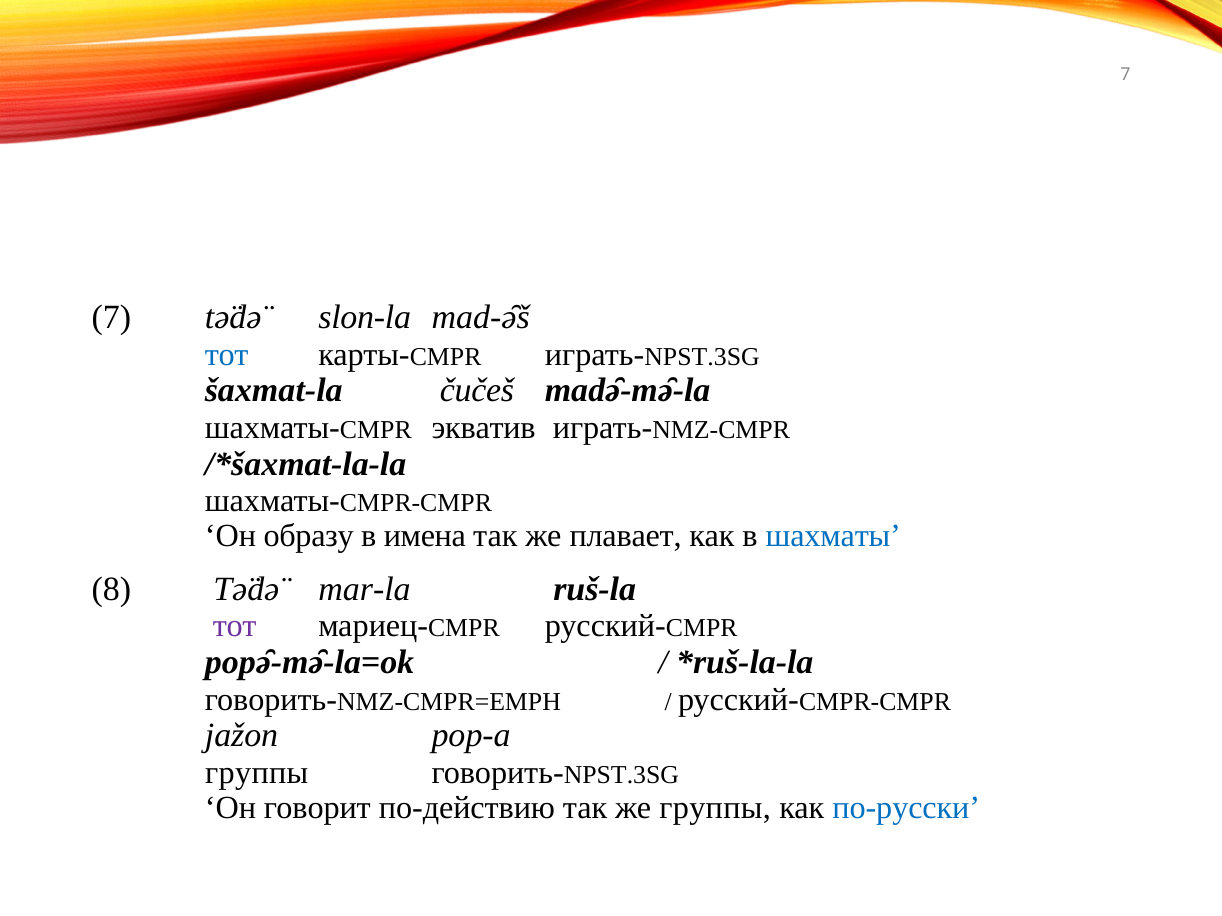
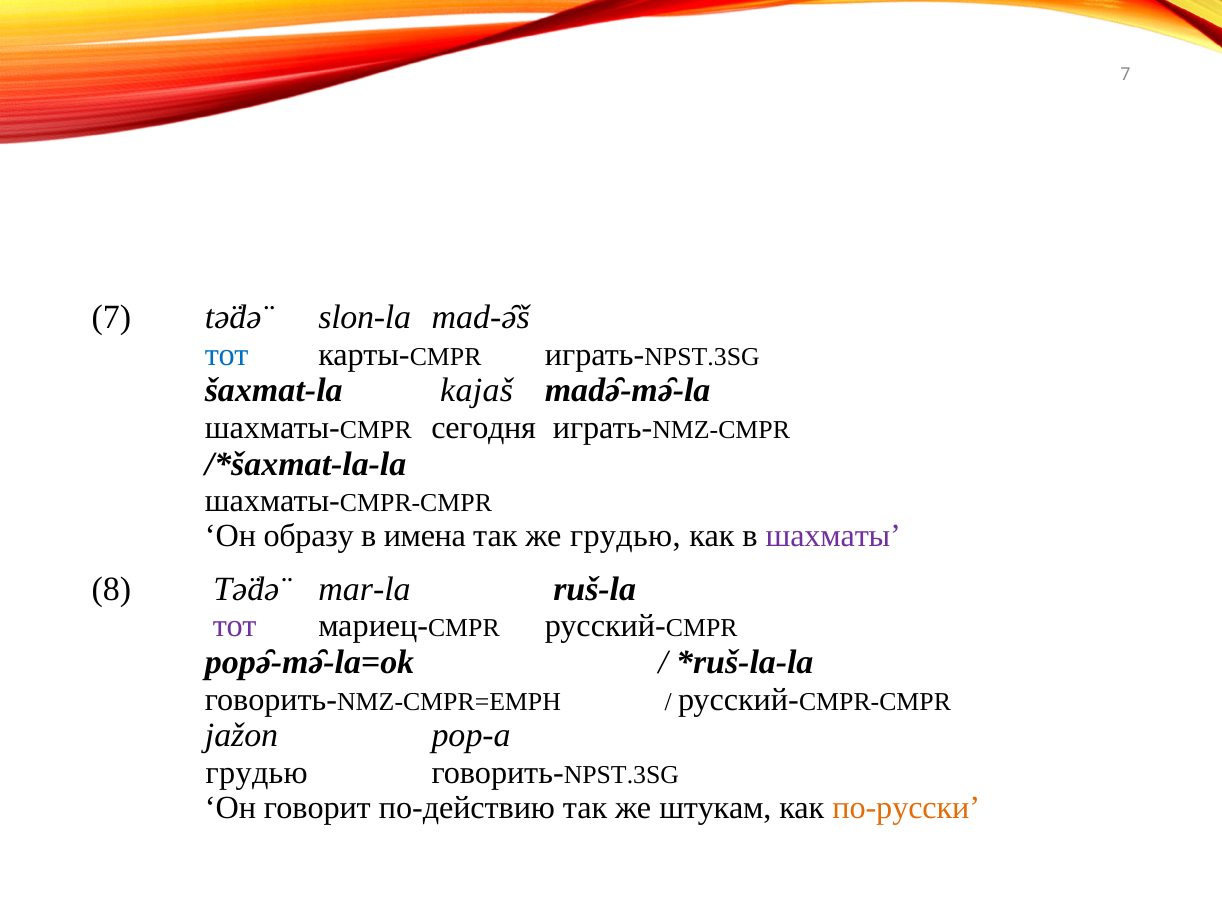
čučeš: čučeš -> kajaš (477, 391)
экватив: экватив -> сегодня (484, 428)
же плавает: плавает -> грудью (625, 537)
шахматы colour: blue -> purple (833, 537)
группы: группы -> грудью (257, 773)
же группы: группы -> штукам (715, 808)
по-русски colour: blue -> orange (906, 808)
